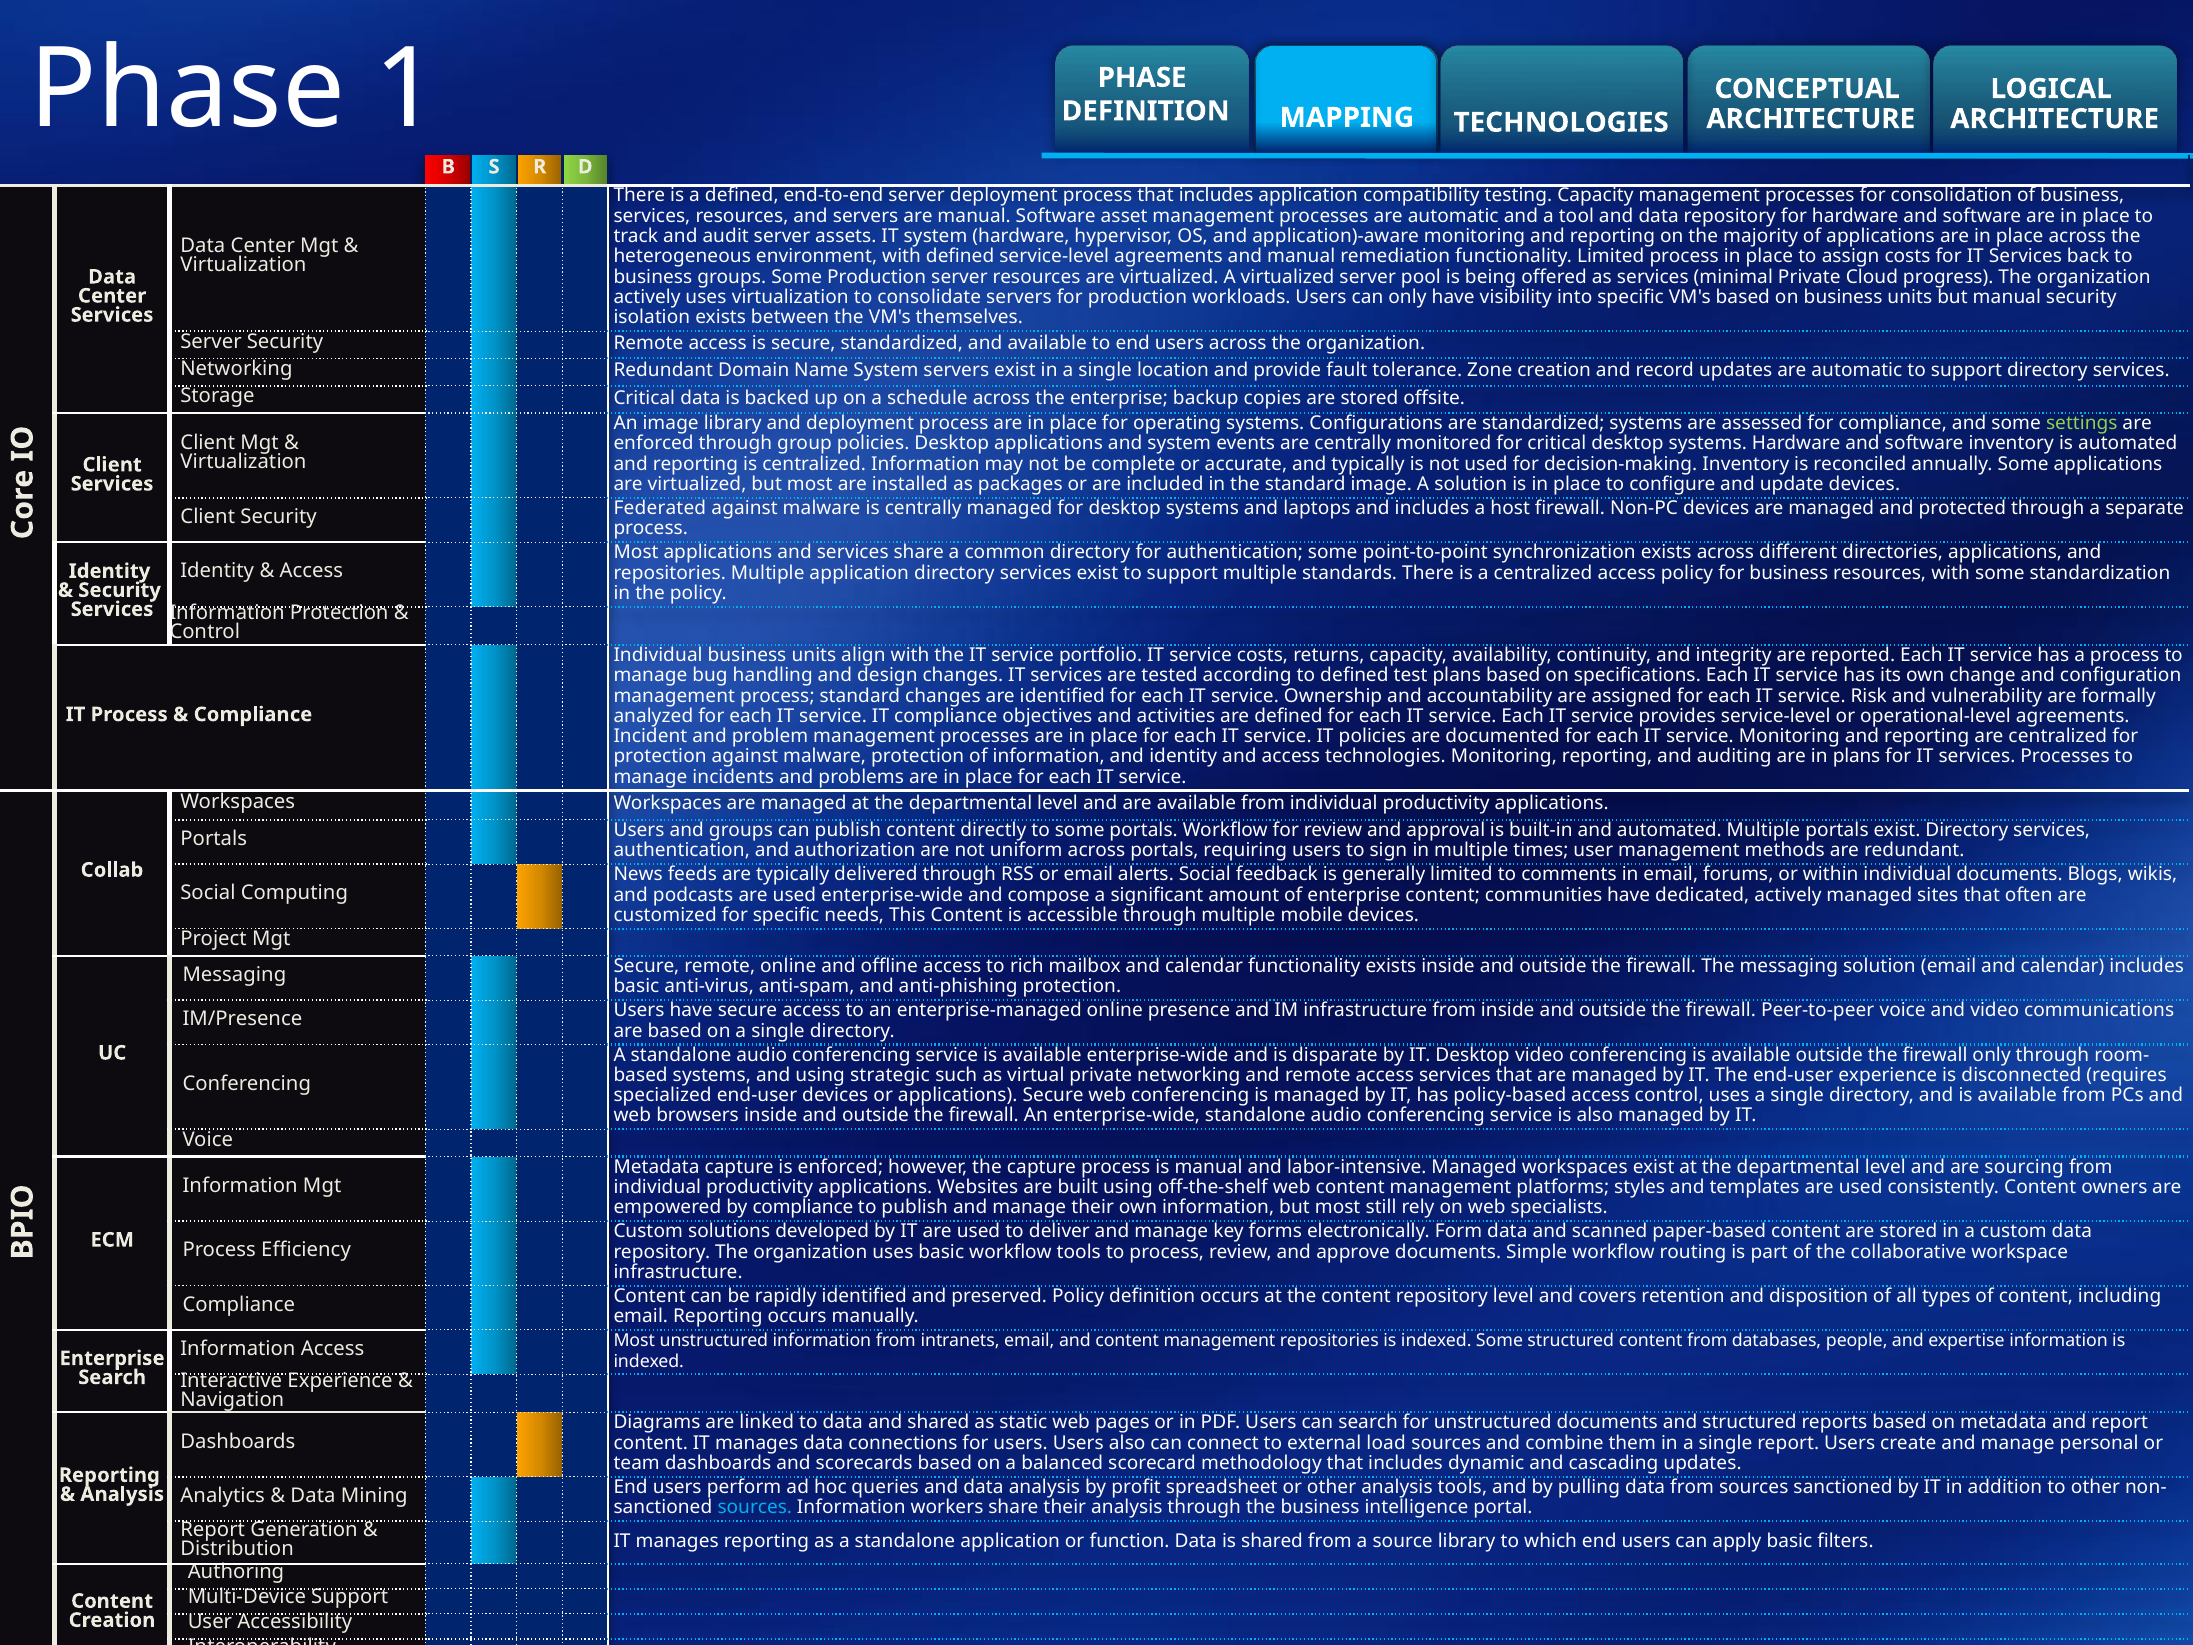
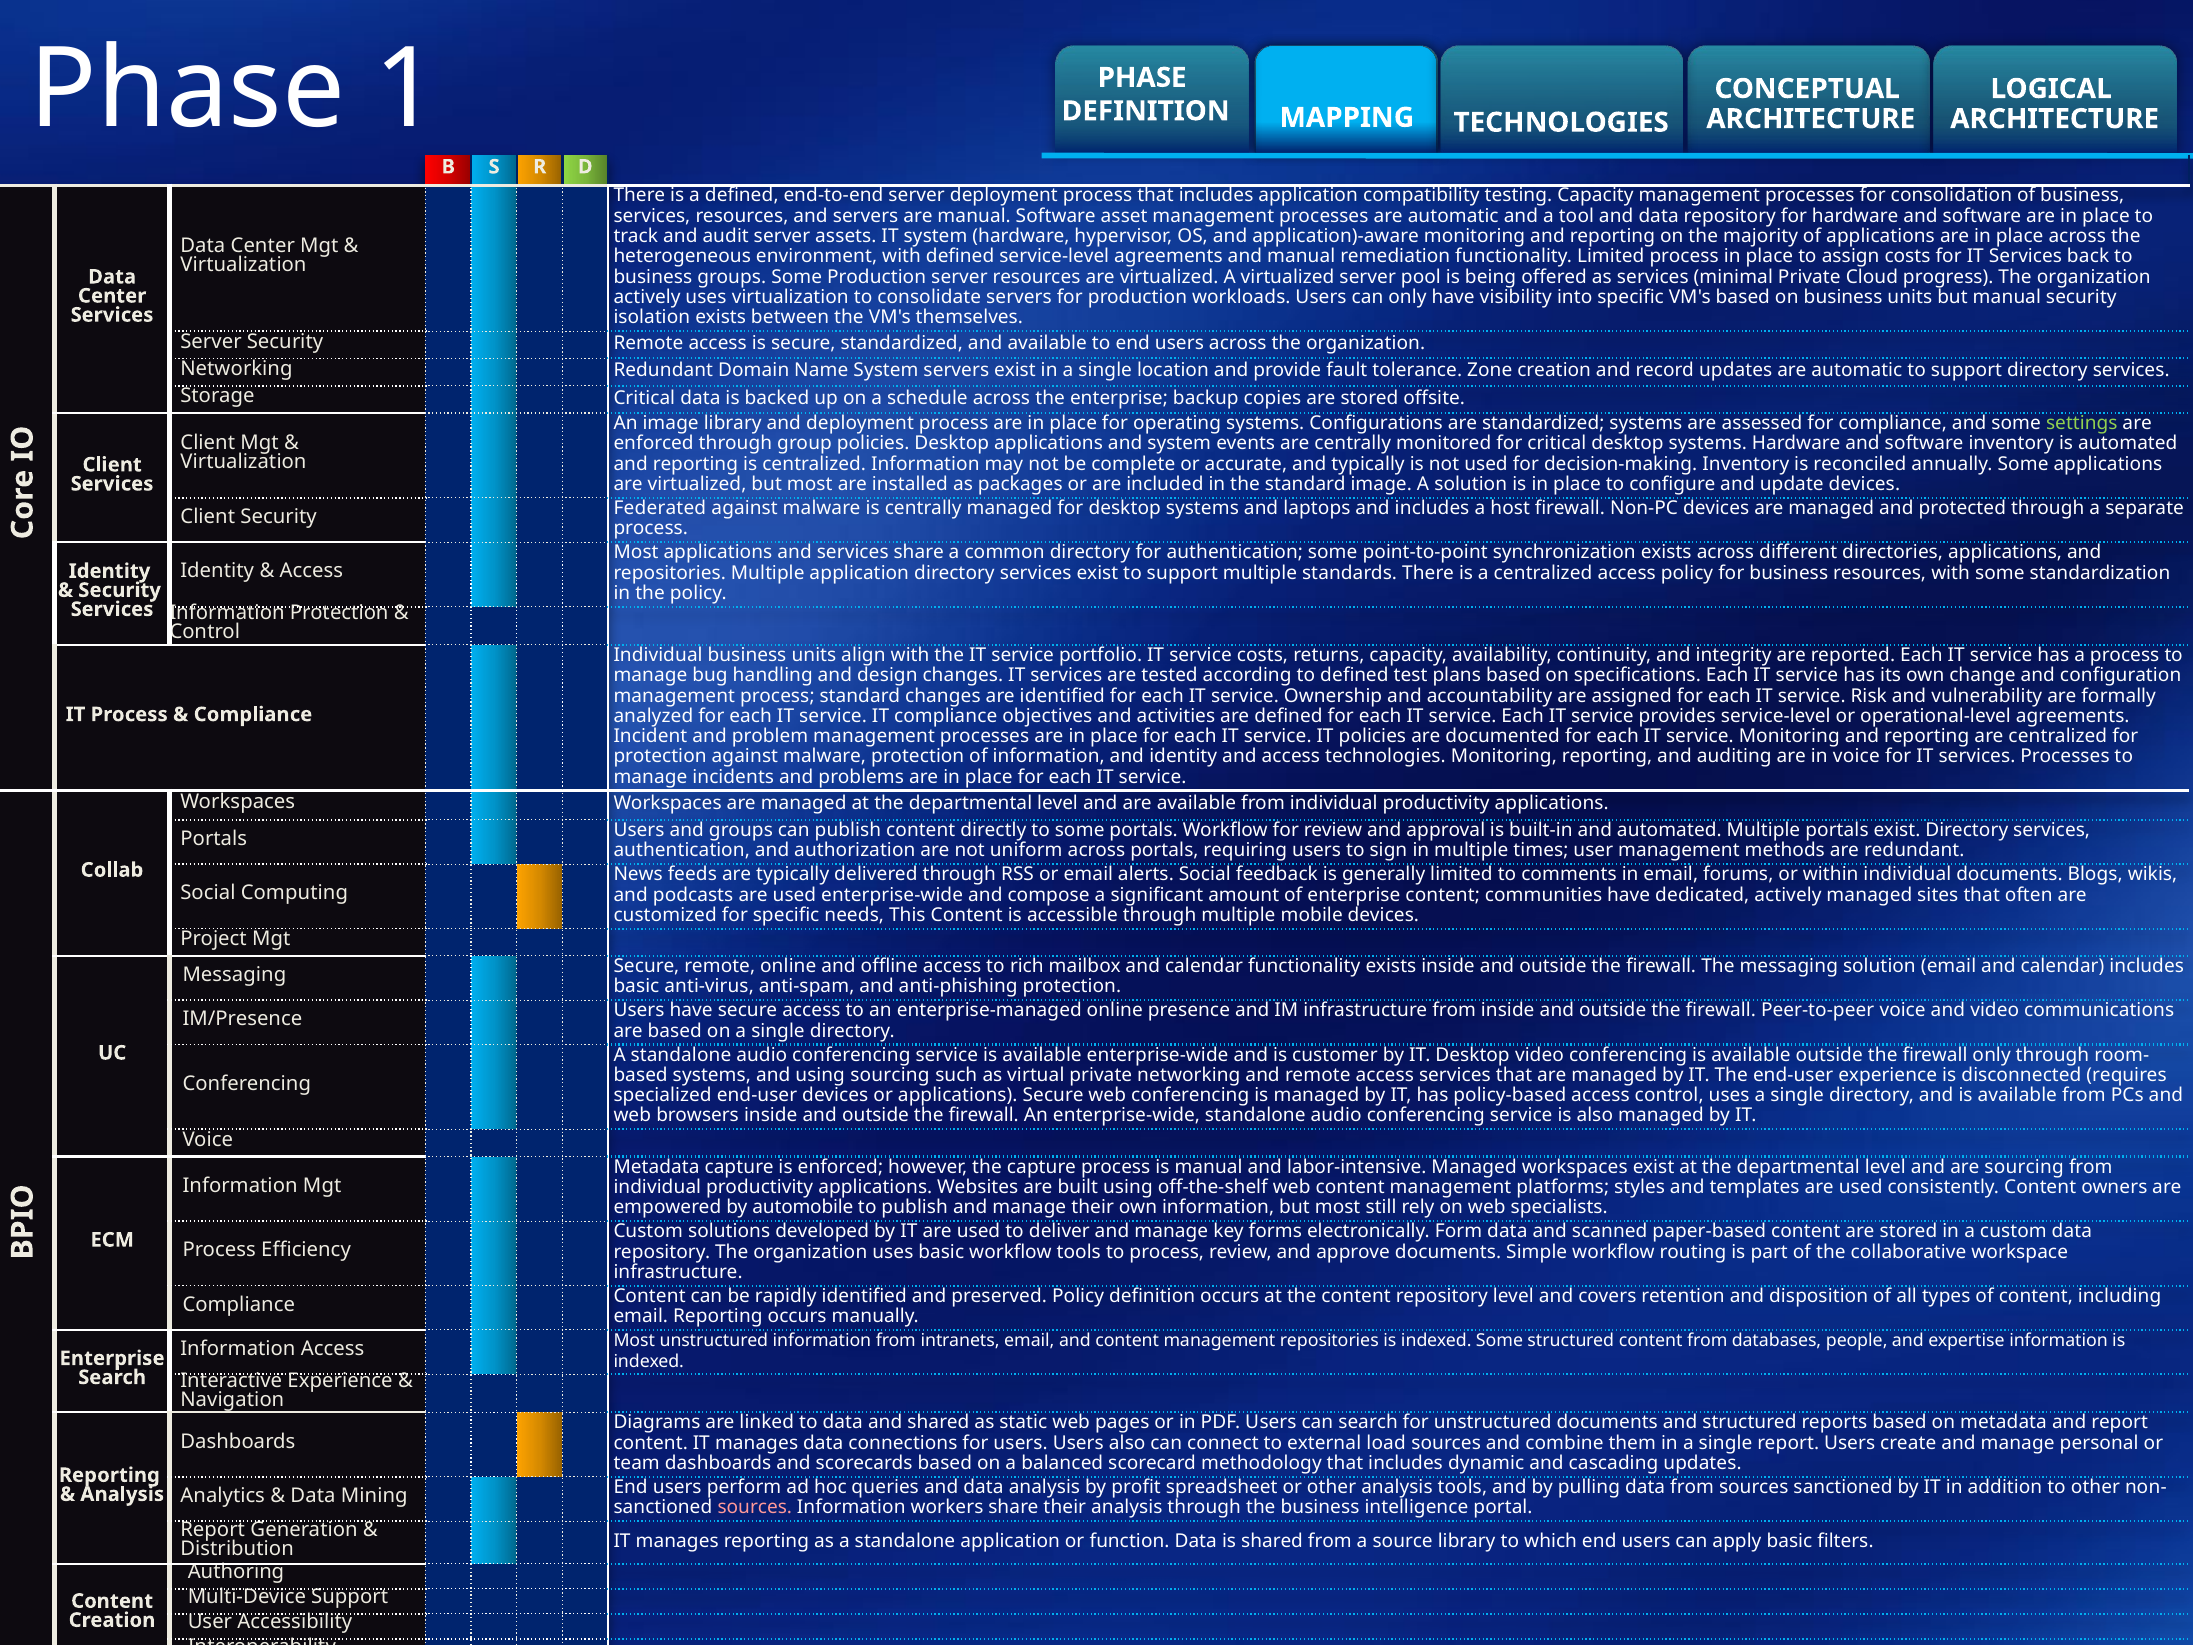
in plans: plans -> voice (1856, 757)
disparate: disparate -> customer (1335, 1055)
using strategic: strategic -> sourcing (890, 1075)
by compliance: compliance -> automobile (803, 1207)
sources colour: light blue -> pink (755, 1507)
